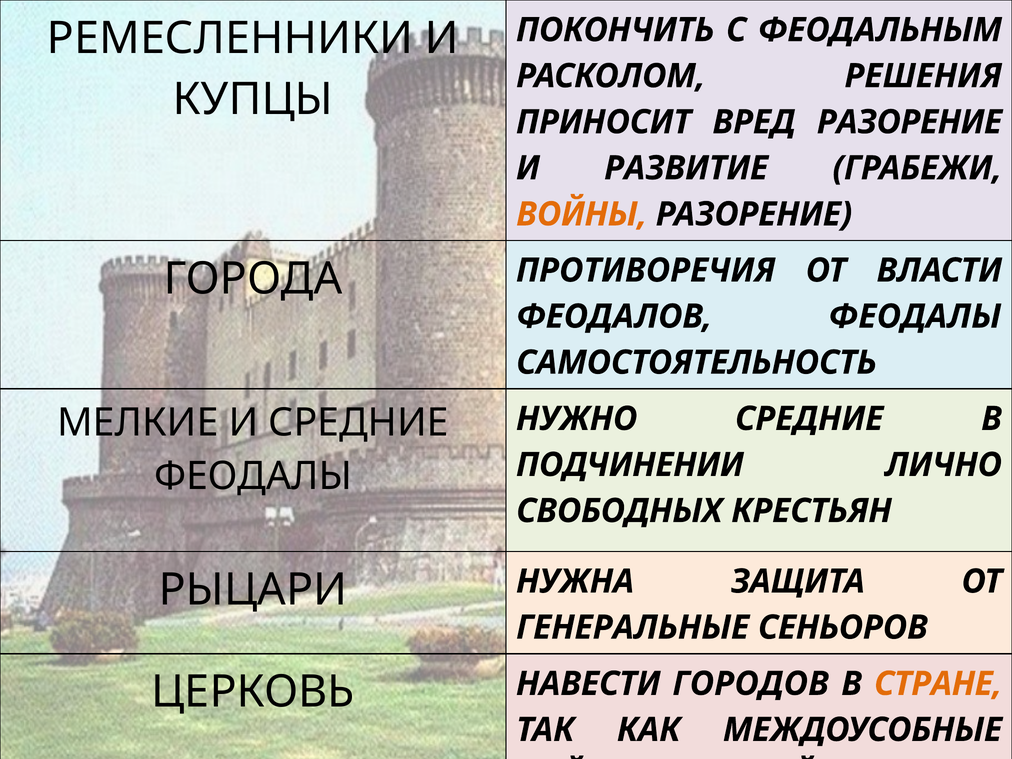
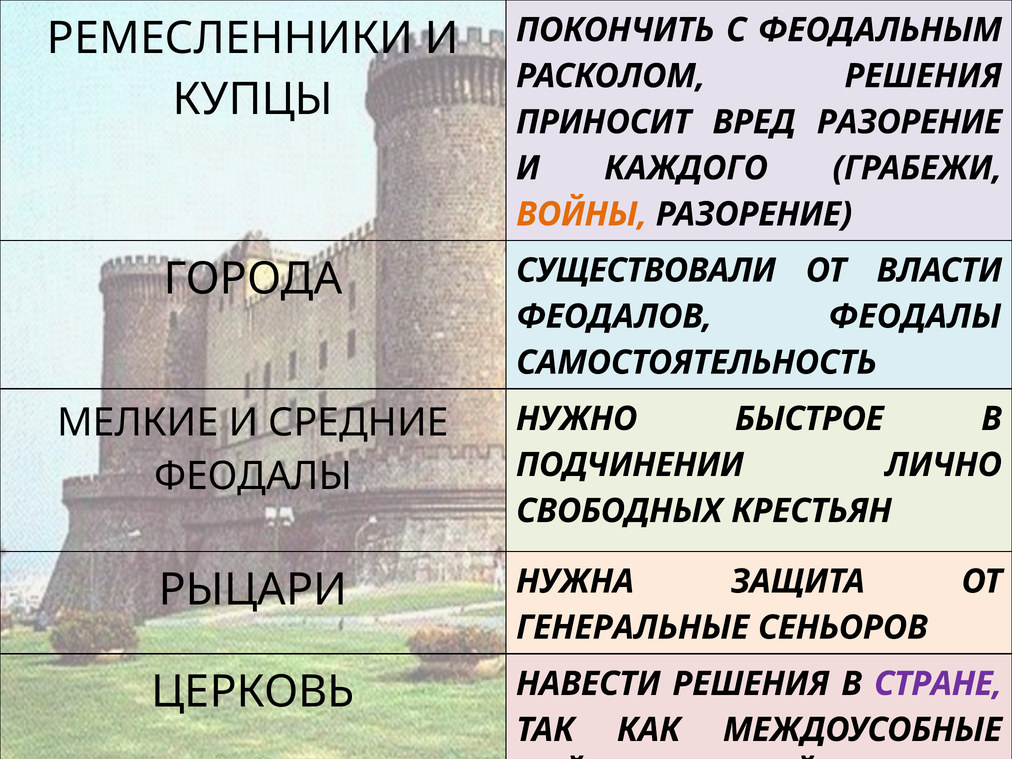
РАЗВИТИЕ: РАЗВИТИЕ -> КАЖДОГО (686, 168)
ПРОТИВОРЕЧИЯ: ПРОТИВОРЕЧИЯ -> СУЩЕСТВОВАЛИ (646, 270)
НУЖНО СРЕДНИЕ: СРЕДНИЕ -> БЫСТРОЕ (809, 419)
НАВЕСТИ ГОРОДОВ: ГОРОДОВ -> РЕШЕНИЯ (751, 684)
СТРАНЕ colour: orange -> purple (938, 684)
